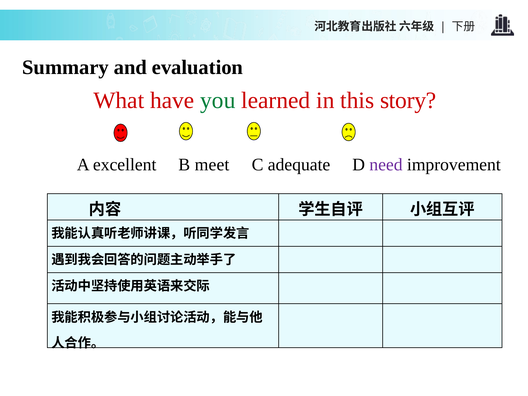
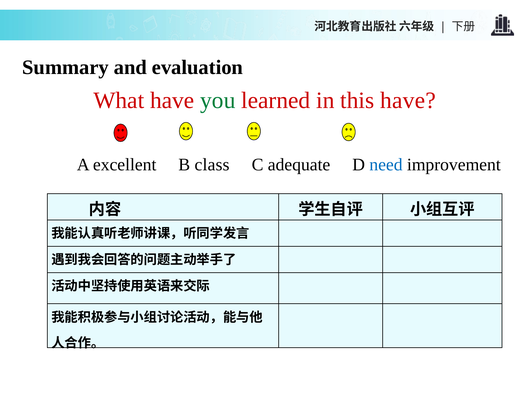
this story: story -> have (408, 100)
meet: meet -> class (212, 165)
need colour: purple -> blue (386, 165)
